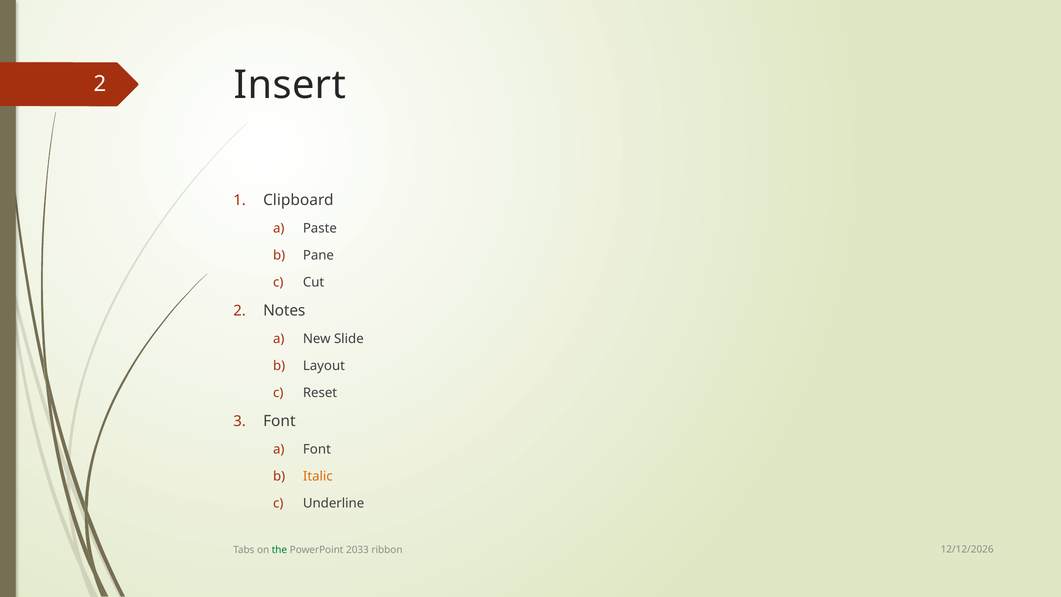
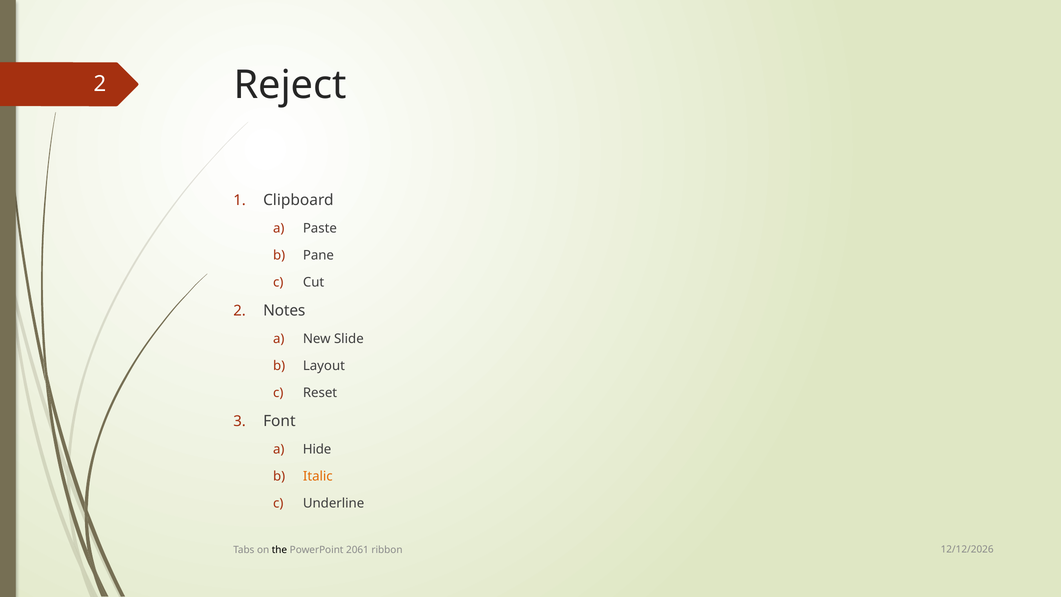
Insert: Insert -> Reject (290, 85)
Font: Font -> Hide (317, 449)
the colour: green -> black (279, 550)
2033: 2033 -> 2061 (357, 550)
